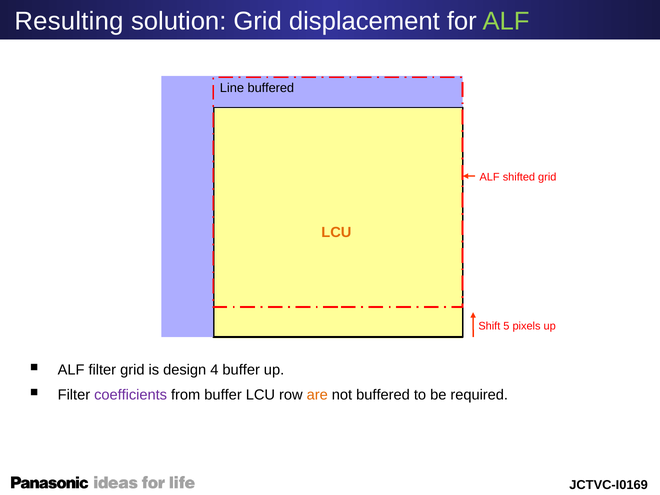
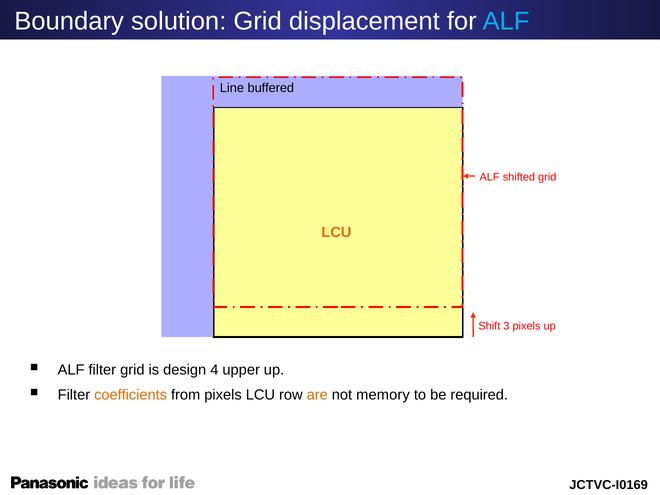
Resulting: Resulting -> Boundary (69, 21)
ALF colour: light green -> light blue (506, 21)
Shift 5: 5 -> 3 (506, 326)
4 buffer: buffer -> upper (241, 370)
coefficients colour: purple -> orange (131, 395)
from buffer: buffer -> pixels (223, 395)
not buffered: buffered -> memory (383, 395)
